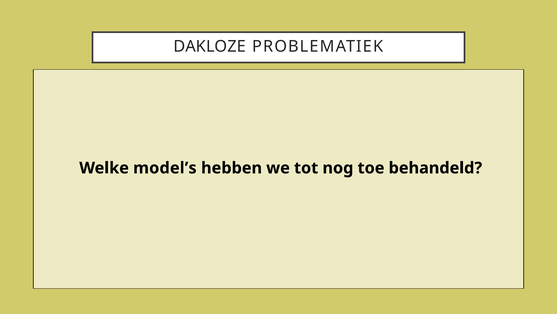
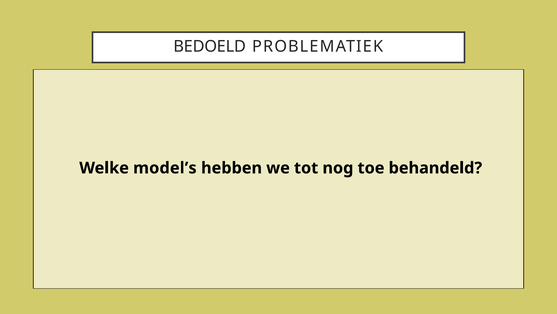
DAKLOZE: DAKLOZE -> BEDOELD (210, 46)
